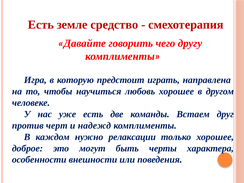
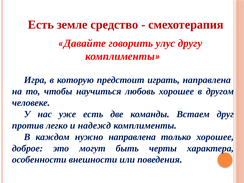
чего: чего -> улус (166, 43)
черт: черт -> легко (57, 125)
нужно релаксации: релаксации -> направлена (132, 137)
